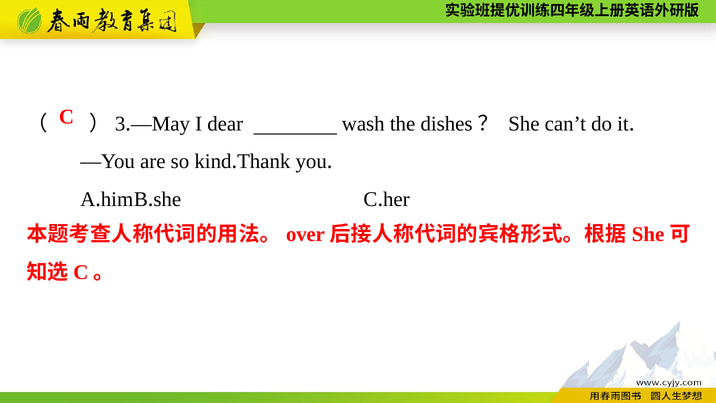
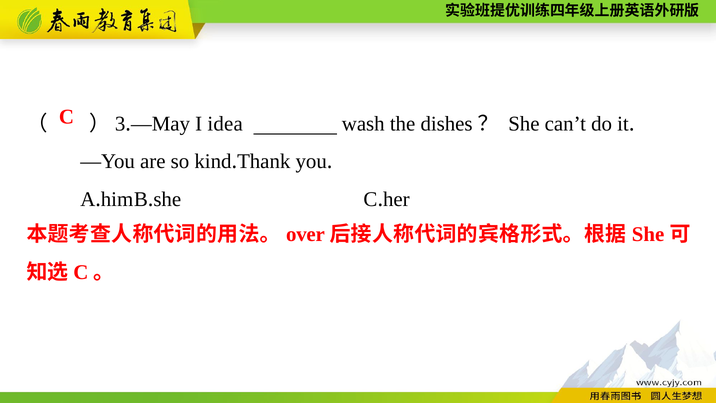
dear: dear -> idea (225, 124)
